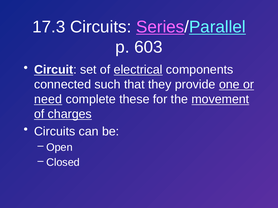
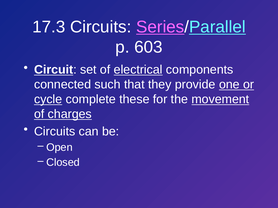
need: need -> cycle (48, 100)
